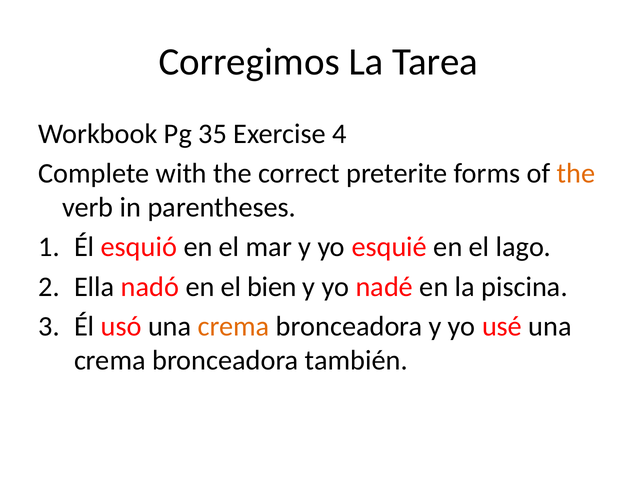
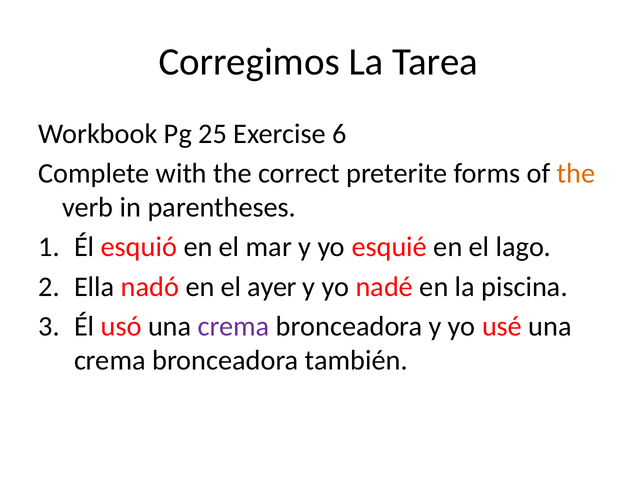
35: 35 -> 25 (213, 134)
4: 4 -> 6 (339, 134)
bien: bien -> ayer (272, 287)
crema colour: orange -> purple (234, 326)
